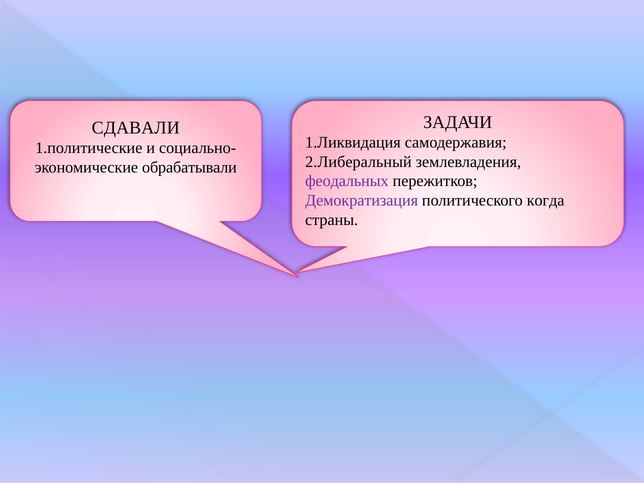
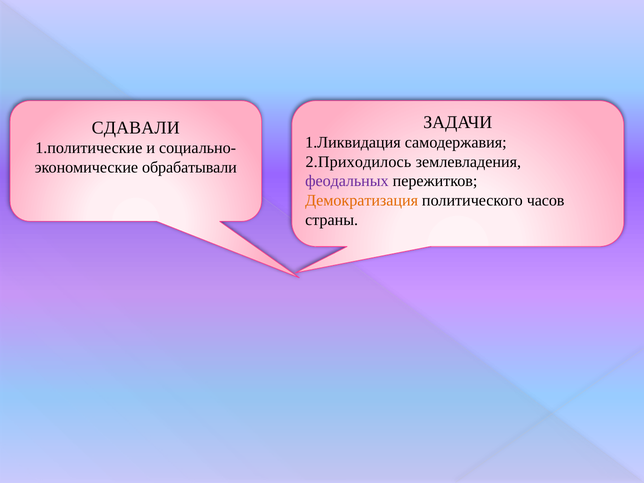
2.Либеральный: 2.Либеральный -> 2.Приходилось (358, 162)
Демократизация colour: purple -> orange (362, 200)
когда: когда -> часов (546, 200)
